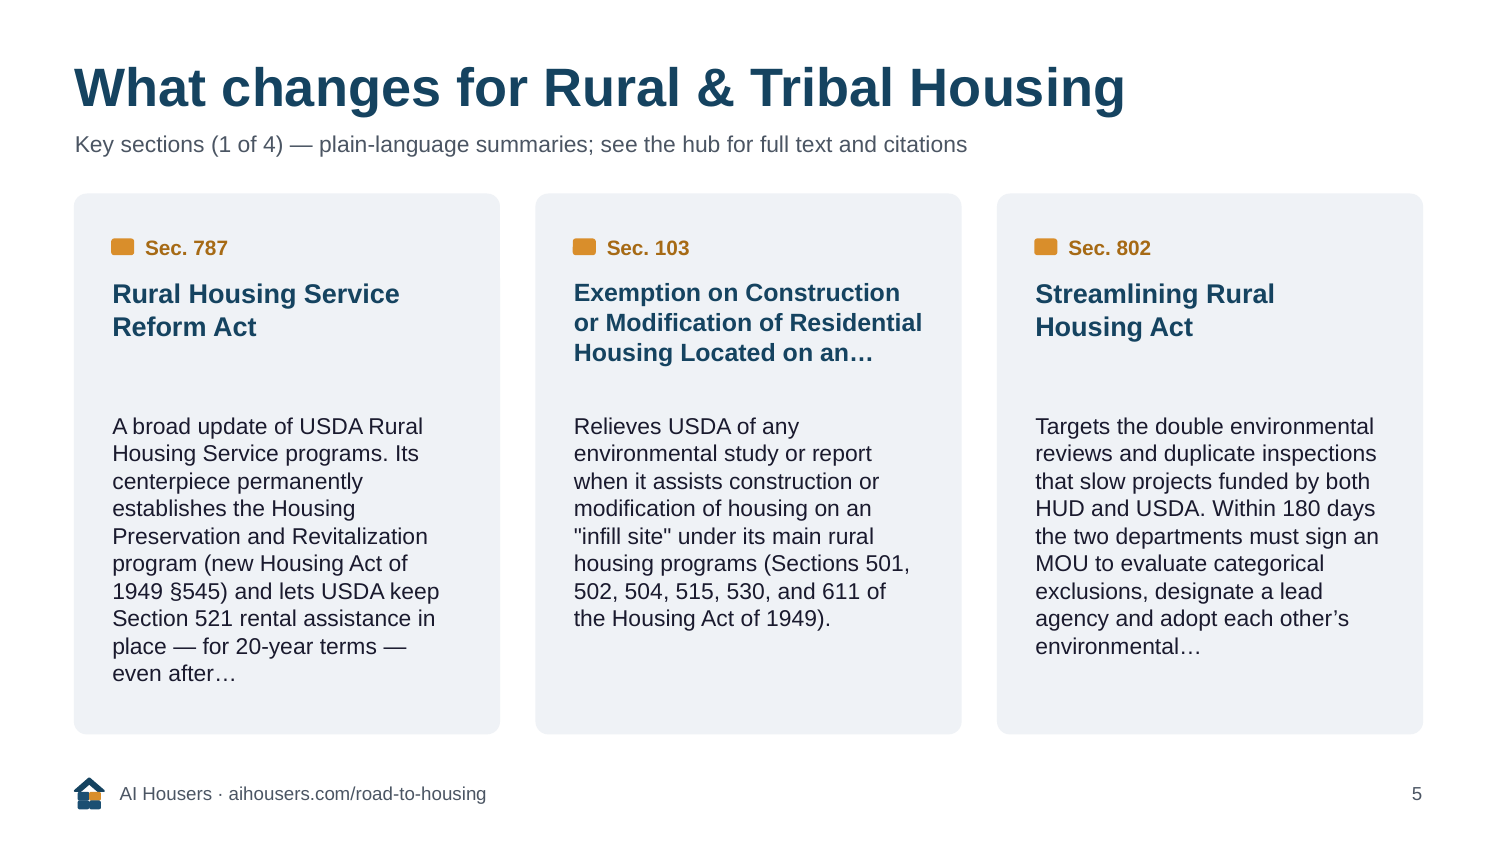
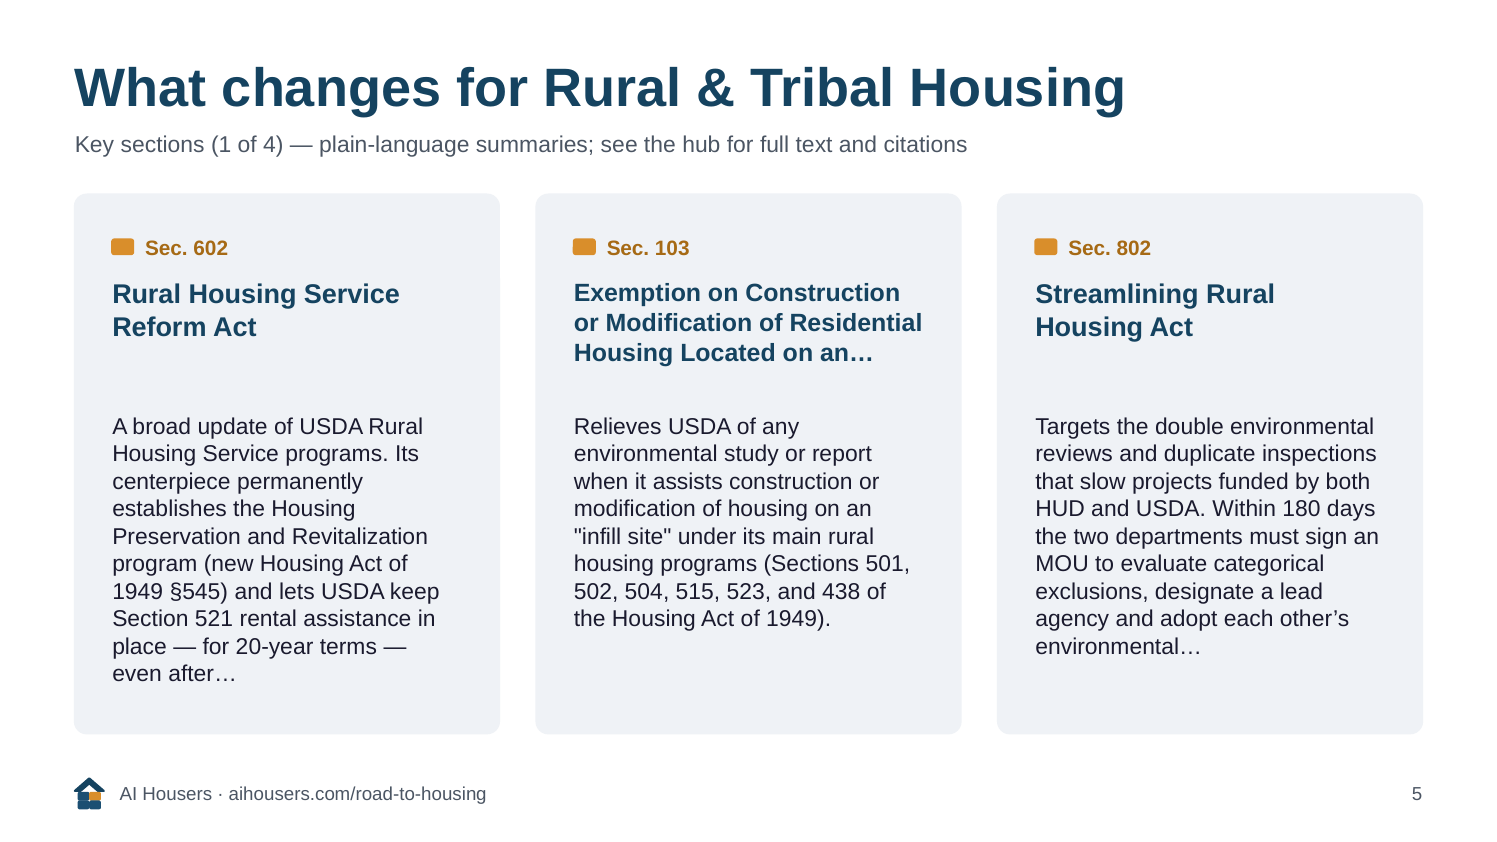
787: 787 -> 602 (211, 248)
530: 530 -> 523 (749, 592)
611: 611 -> 438 (841, 592)
